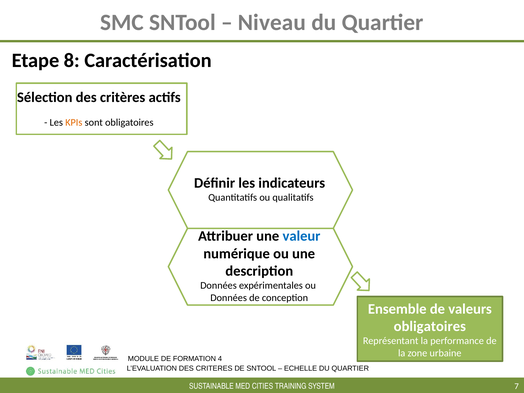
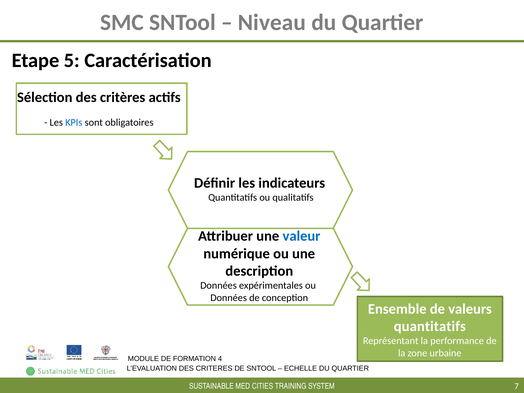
8: 8 -> 5 (72, 61)
KPIs colour: orange -> blue (74, 123)
obligatoires: obligatoires -> quantitatifs (430, 326)
